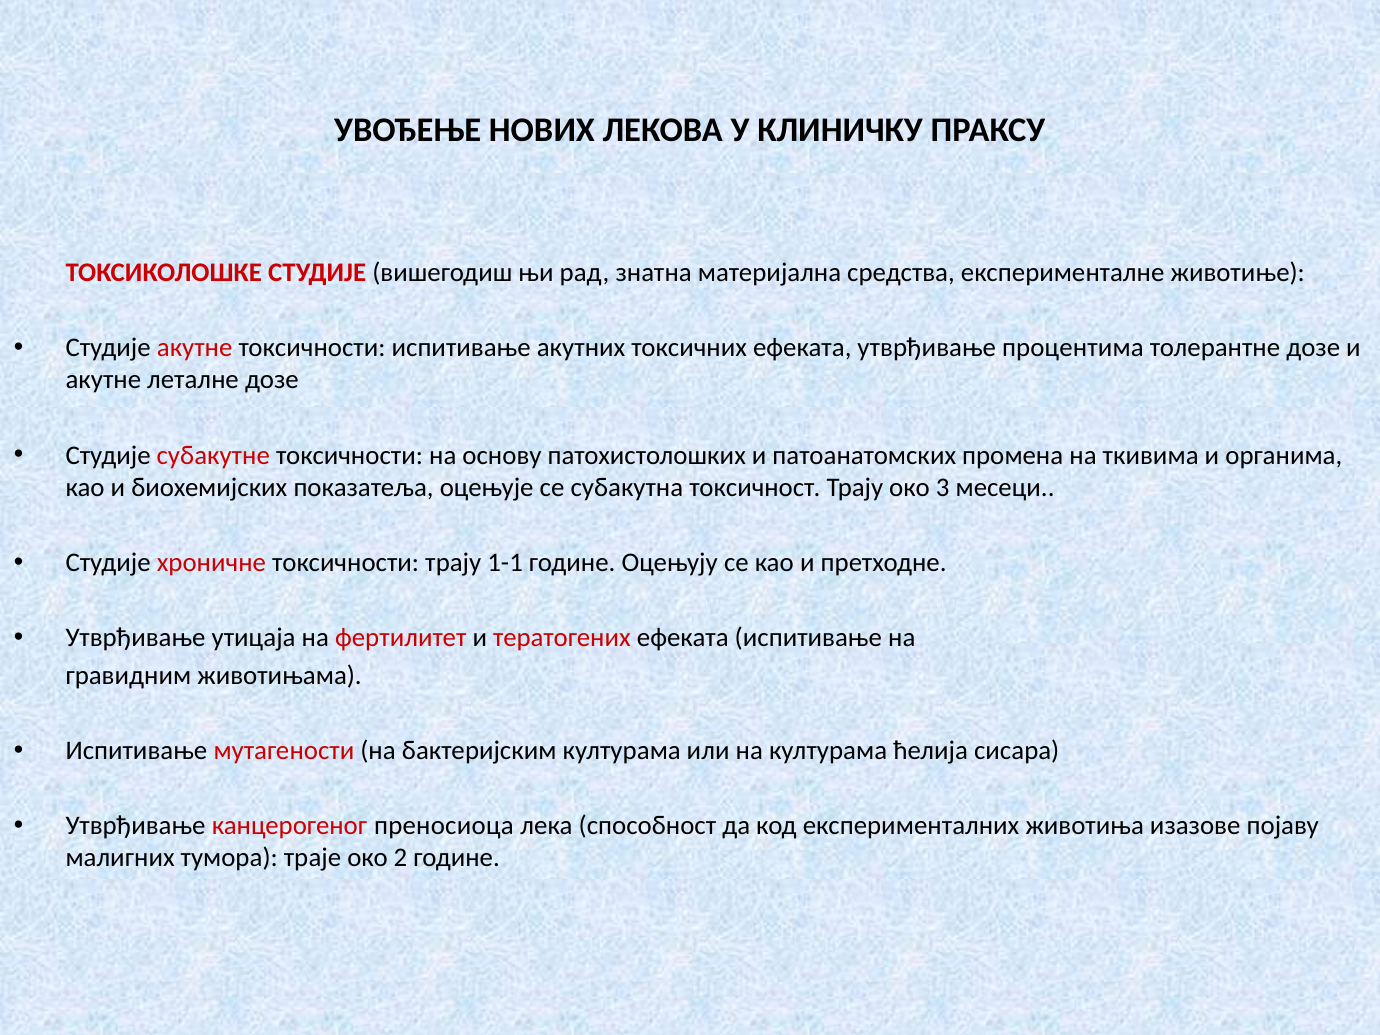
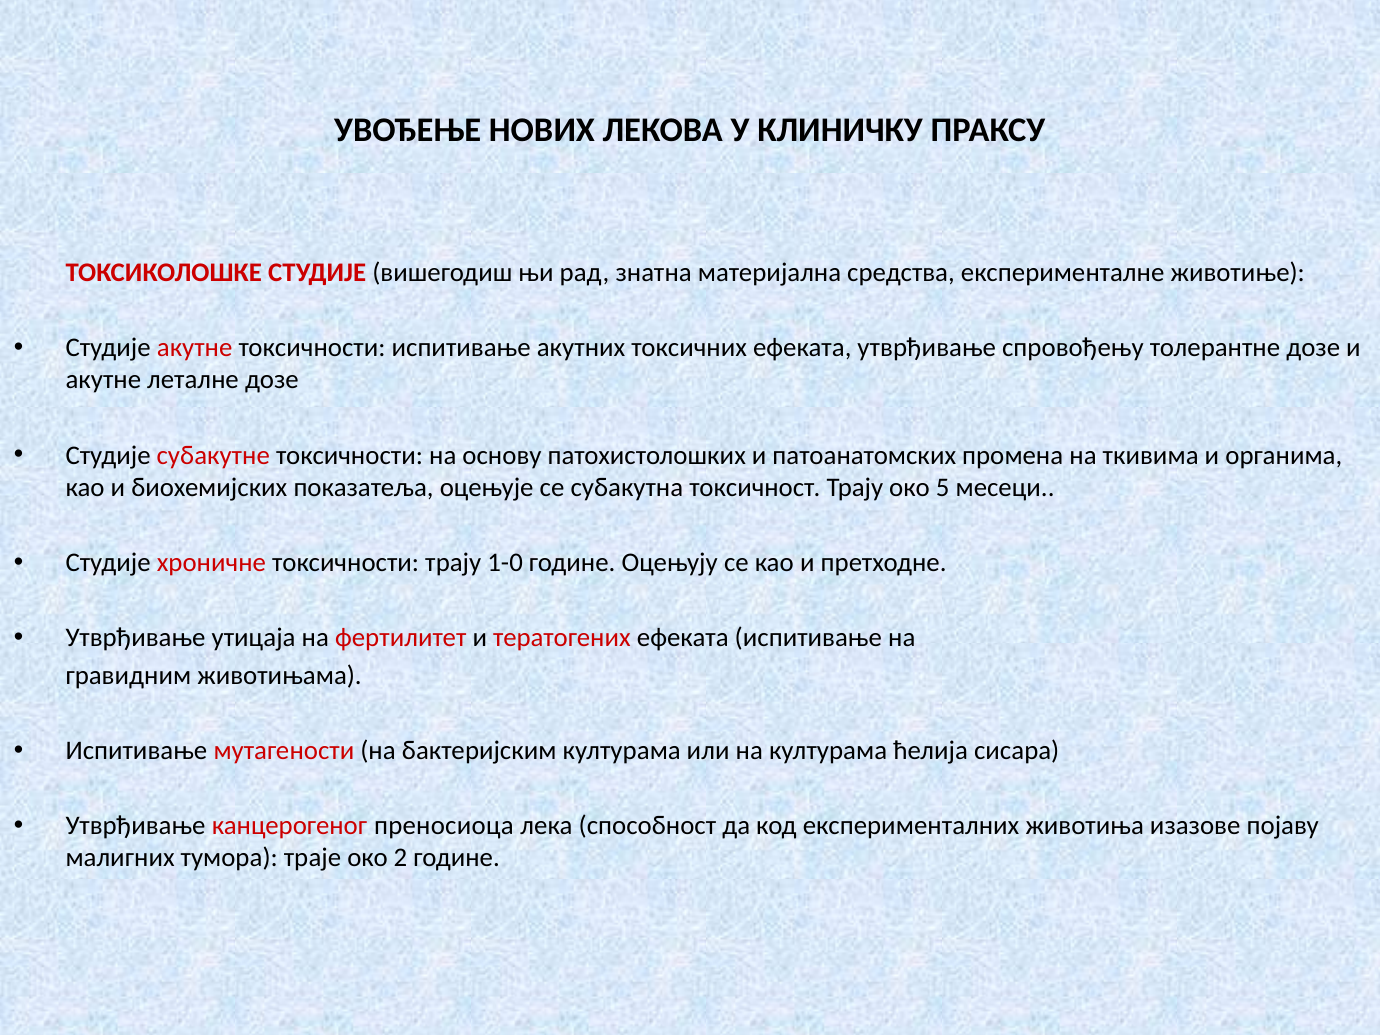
процентима: процентима -> спровођењу (1073, 348)
3: 3 -> 5 (943, 487)
1-1: 1-1 -> 1-0 (505, 563)
